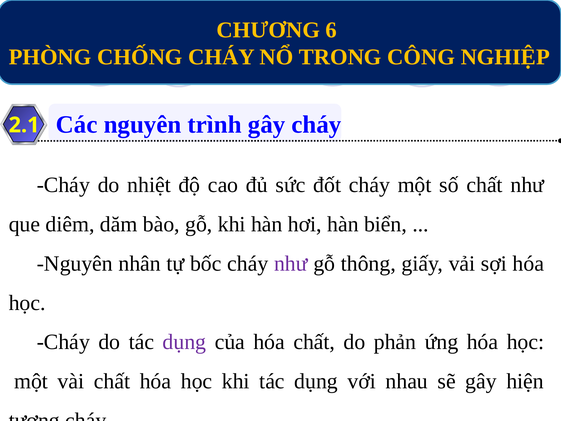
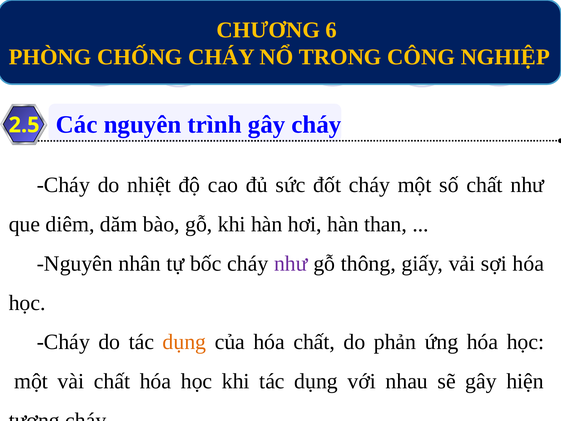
2.1: 2.1 -> 2.5 (24, 125)
biển: biển -> than (386, 224)
dụng colour: purple -> orange (184, 342)
